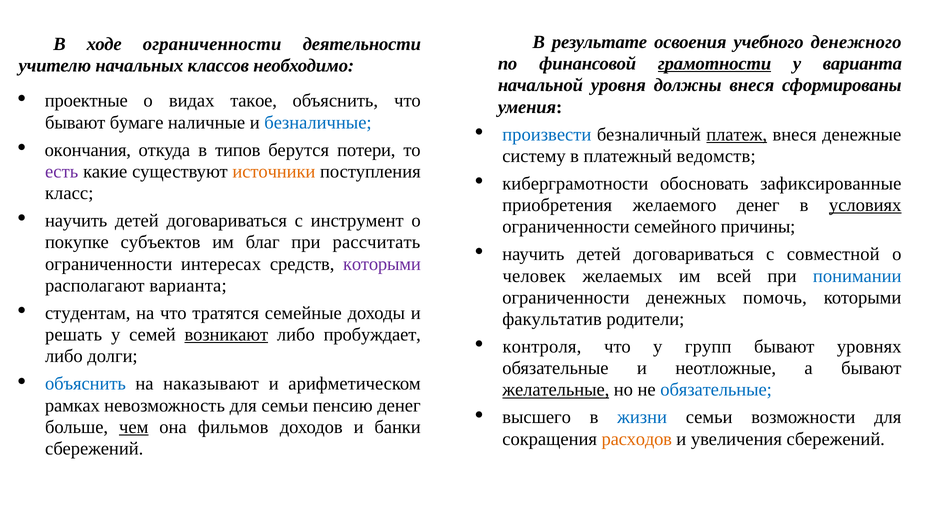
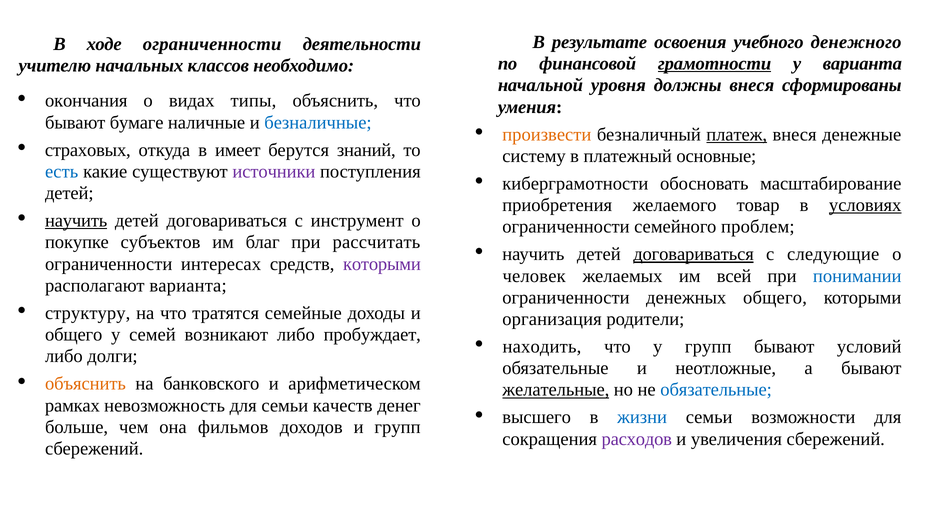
проектные: проектные -> окончания (86, 101)
такое: такое -> типы (253, 101)
произвести colour: blue -> orange (547, 134)
окончания: окончания -> страховых (88, 150)
типов: типов -> имеет (238, 150)
потери: потери -> знаний (366, 150)
ведомств: ведомств -> основные (716, 156)
есть colour: purple -> blue (62, 171)
источники colour: orange -> purple (274, 171)
зафиксированные: зафиксированные -> масштабирование (831, 183)
класс: класс -> детей (69, 193)
желаемого денег: денег -> товар (758, 205)
научить underline: none -> present (76, 221)
причины: причины -> проблем (758, 227)
договариваться underline: none -> present (694, 254)
совместной: совместной -> следующие (833, 254)
денежных помочь: помочь -> общего (775, 297)
студентам: студентам -> структуру (88, 313)
факультатив: факультатив -> организация (552, 319)
решать: решать -> общего (74, 334)
возникают underline: present -> none (226, 334)
контроля: контроля -> находить (542, 346)
уровнях: уровнях -> условий (869, 346)
объяснить colour: blue -> orange (85, 384)
наказывают: наказывают -> банковского (211, 384)
пенсию: пенсию -> качеств (343, 405)
чем underline: present -> none (134, 427)
и банки: банки -> групп (398, 427)
расходов colour: orange -> purple (637, 439)
